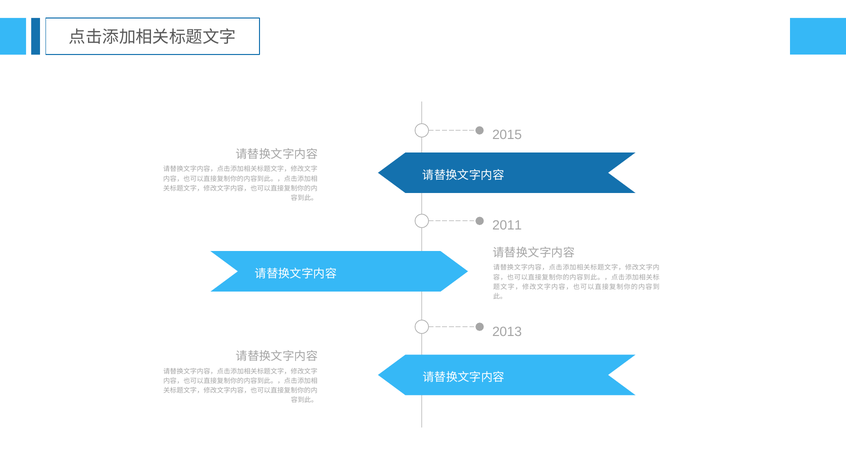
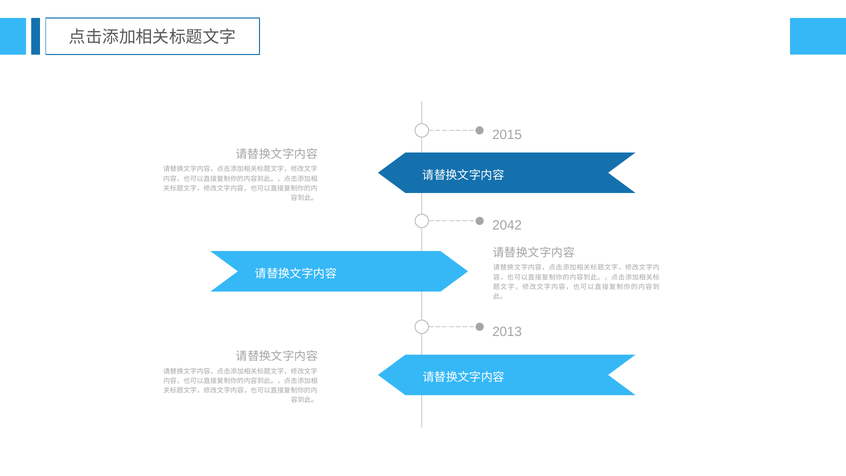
2011: 2011 -> 2042 (507, 225)
